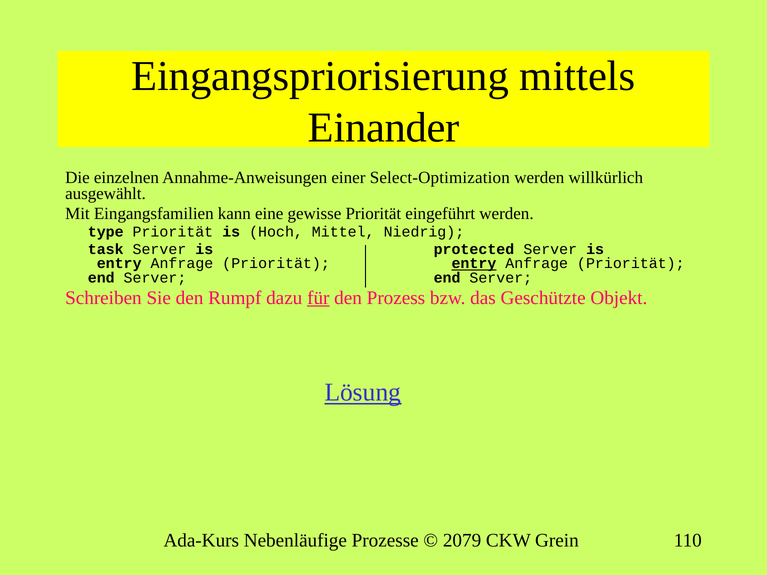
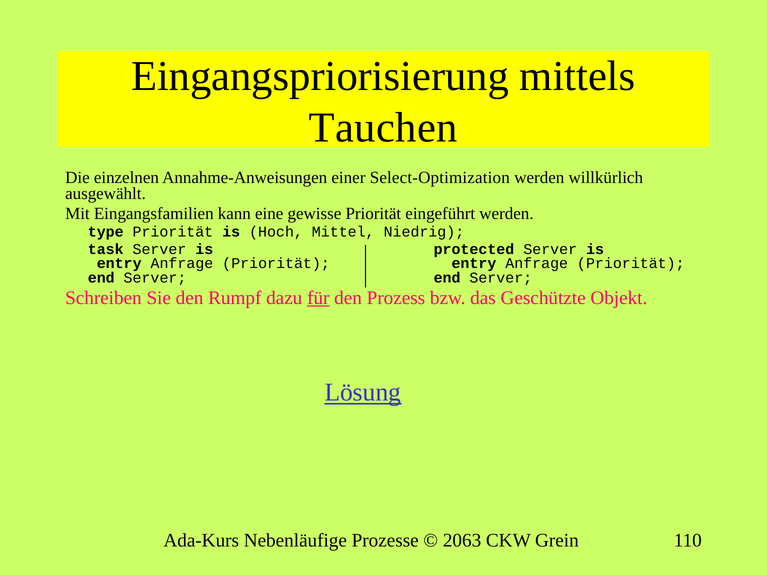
Einander: Einander -> Tauchen (383, 128)
entry underline: present -> none (474, 264)
2079: 2079 -> 2063 (462, 541)
